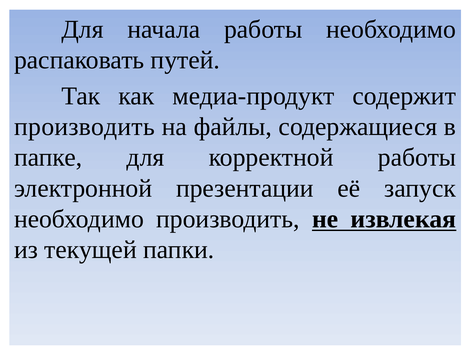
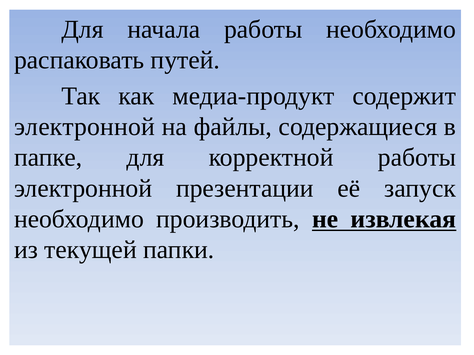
производить: производить -> электронной (85, 127)
